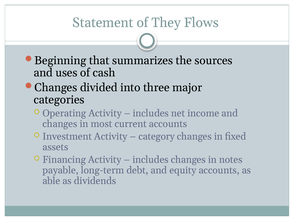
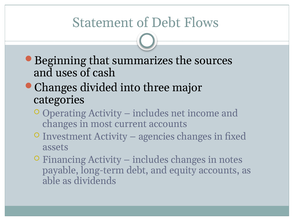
of They: They -> Debt (166, 23)
category: category -> agencies (157, 136)
